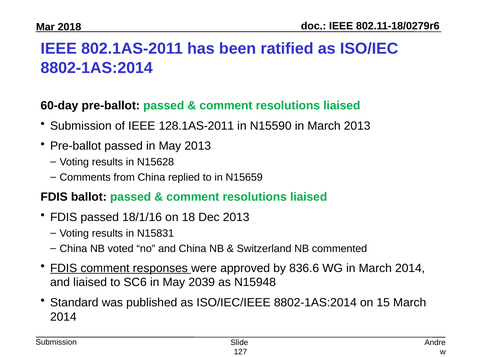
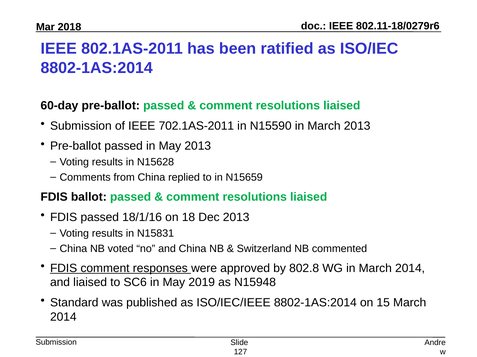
128.1AS-2011: 128.1AS-2011 -> 702.1AS-2011 (196, 126)
836.6: 836.6 -> 802.8 (304, 269)
2039: 2039 -> 2019 (202, 283)
